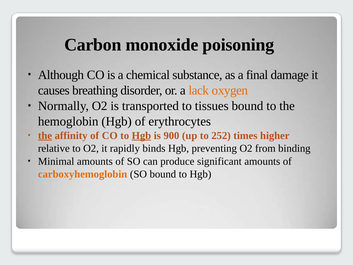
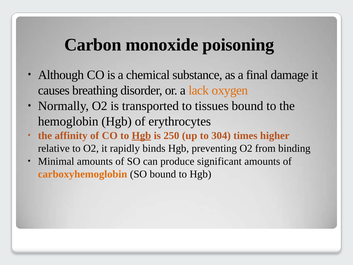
the underline: present -> none (45, 136)
900: 900 -> 250 (171, 136)
252: 252 -> 304 (221, 136)
